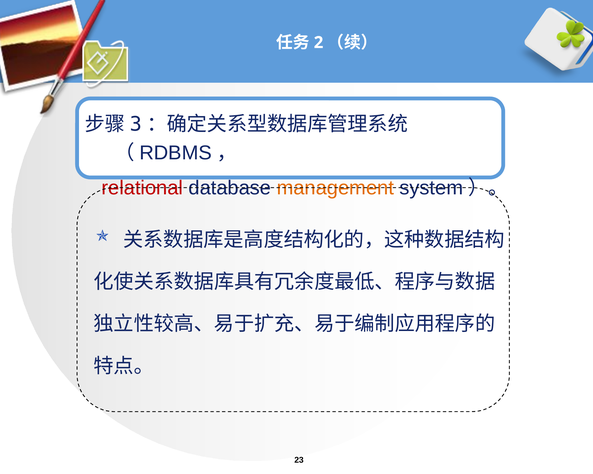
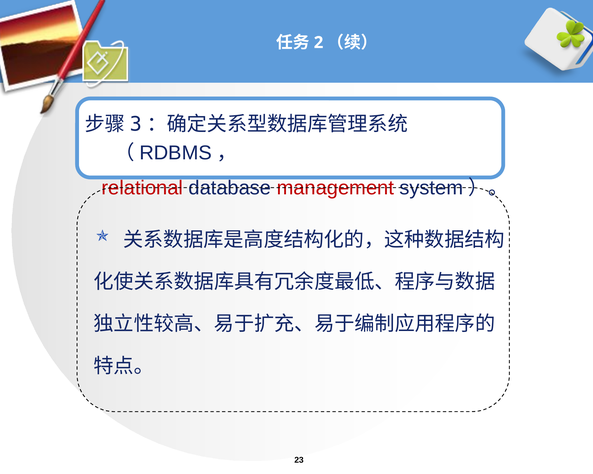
management colour: orange -> red (335, 188)
